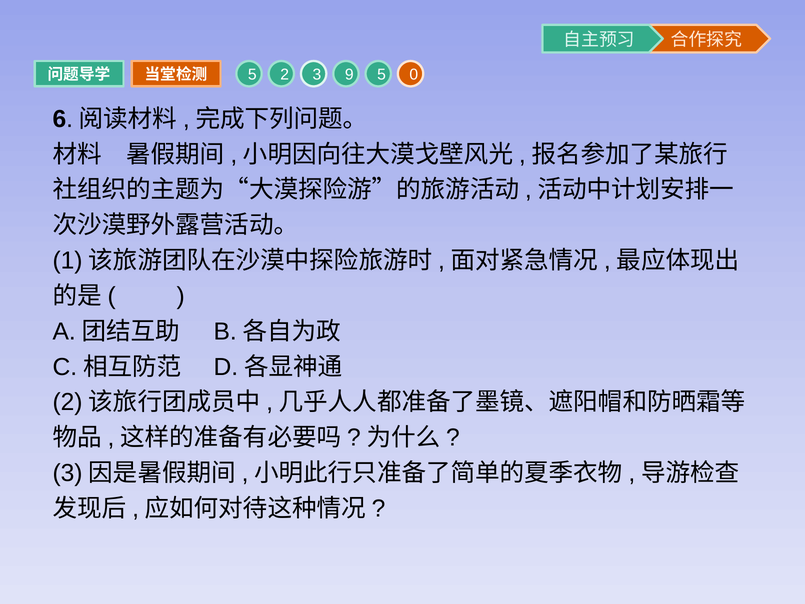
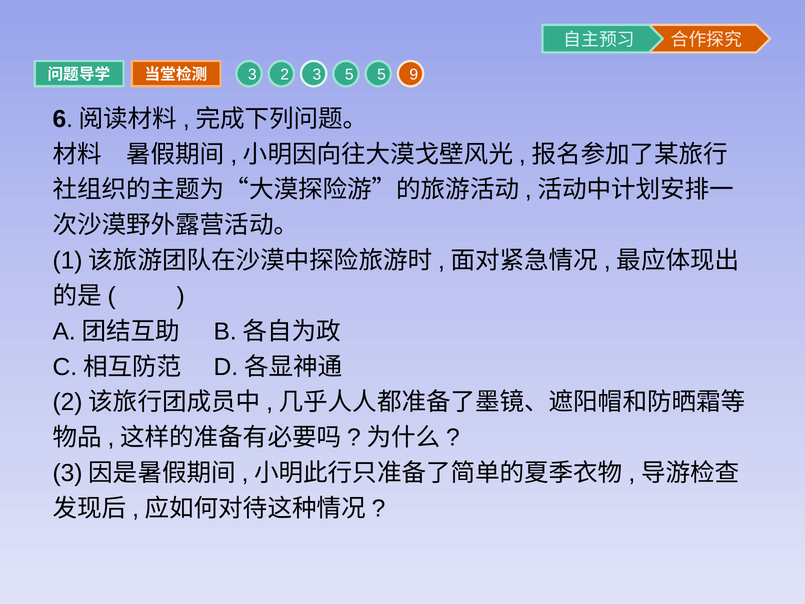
5: 5 -> 3 (252, 75)
3 9: 9 -> 5 (349, 75)
0: 0 -> 9 (414, 75)
